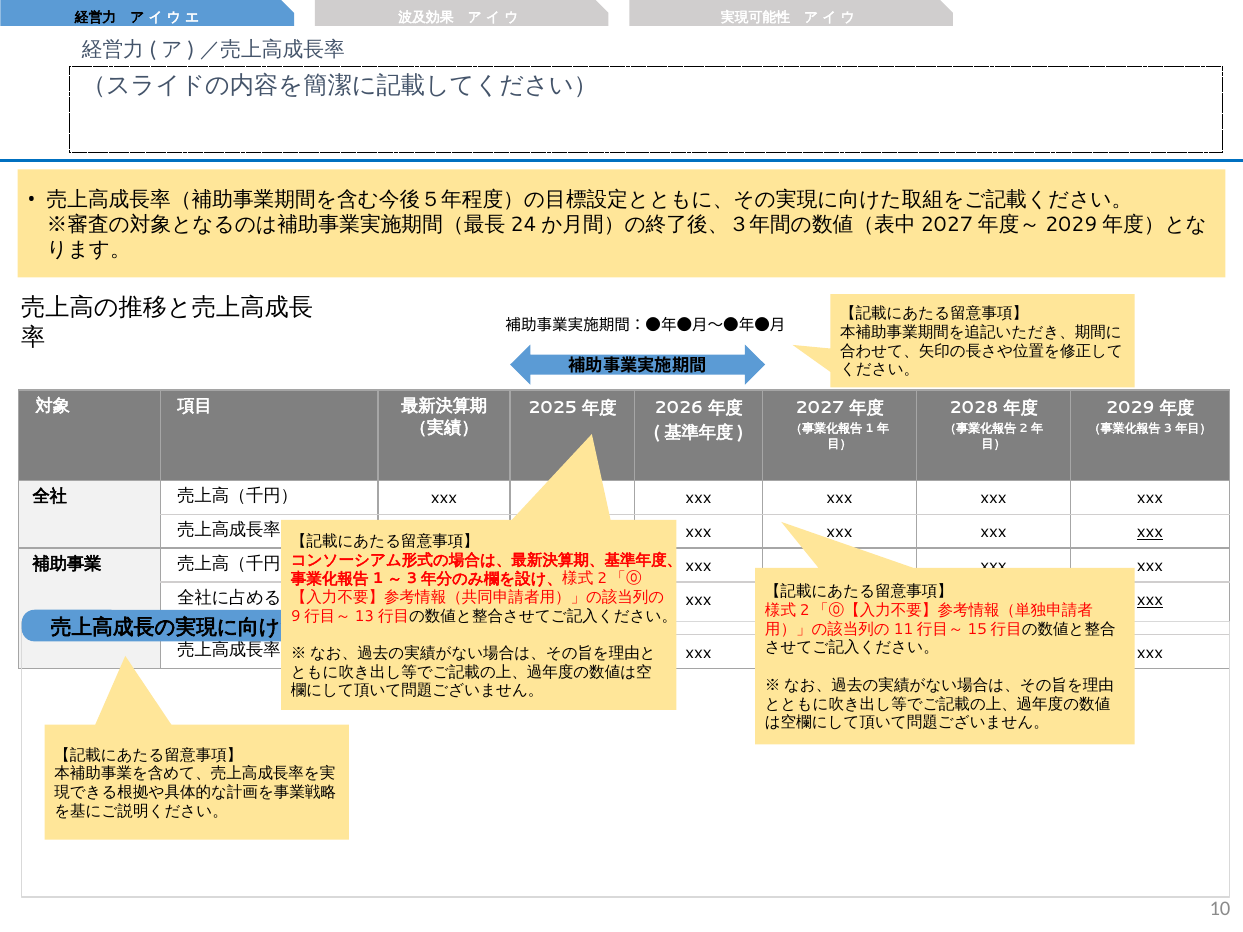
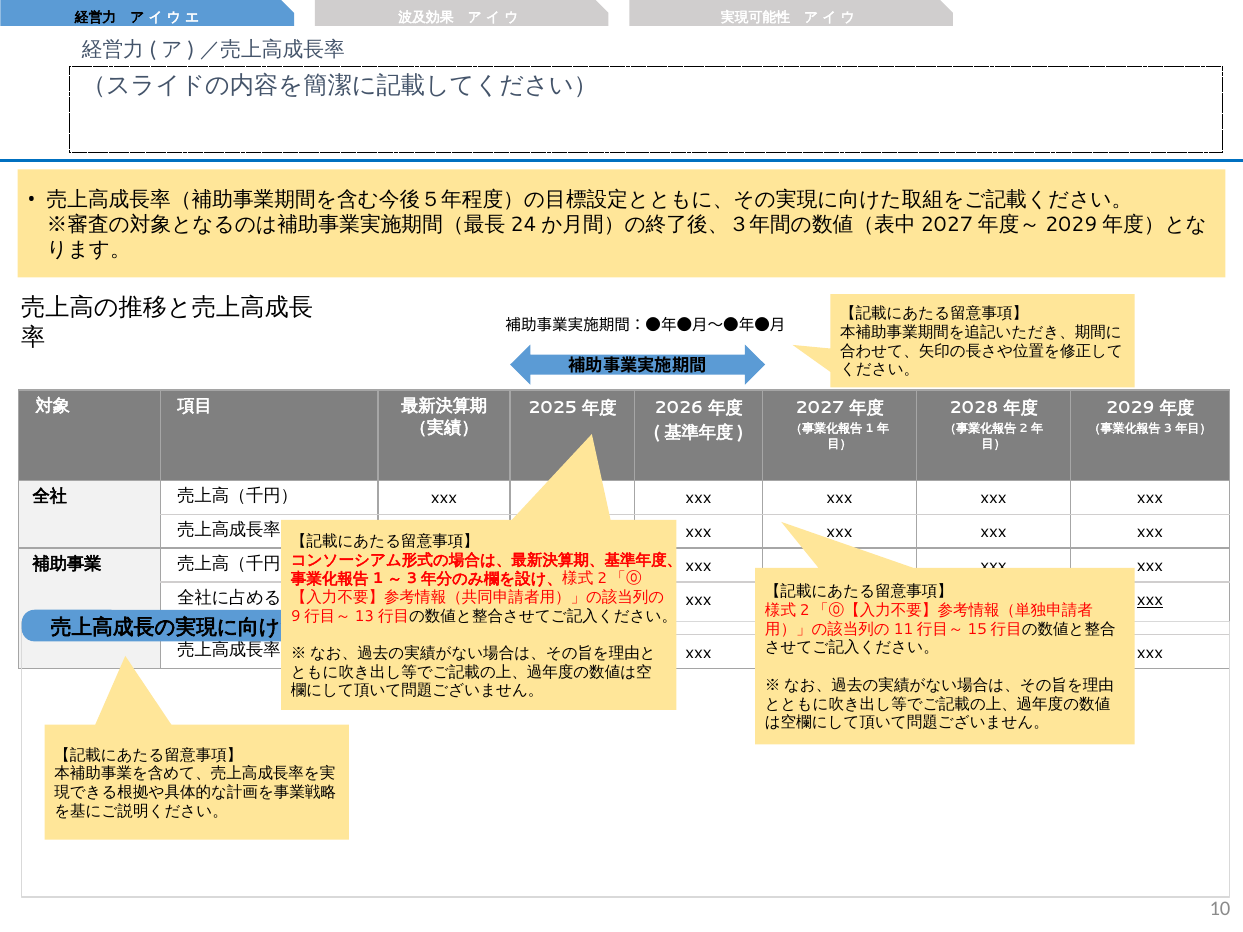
xxx underline: present -> none (1150, 532)
